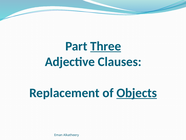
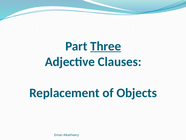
Objects underline: present -> none (137, 93)
